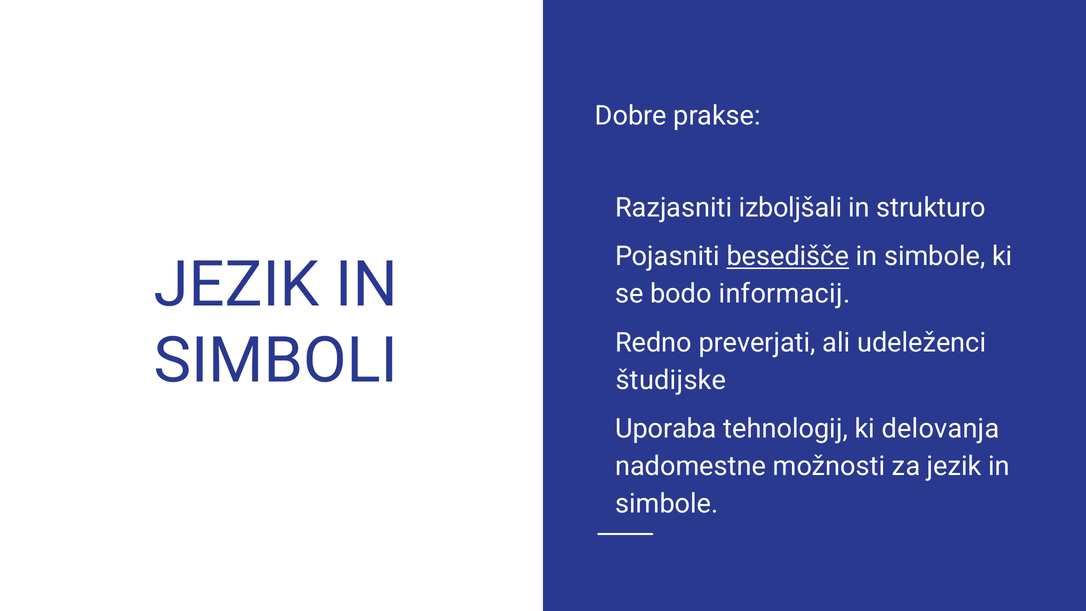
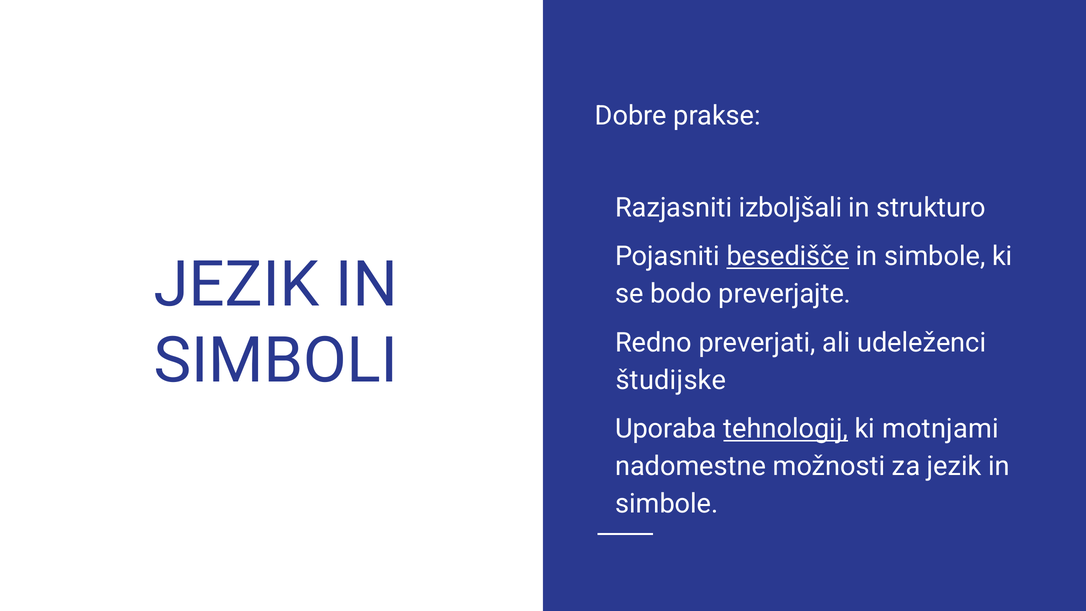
informacij: informacij -> preverjajte (785, 294)
tehnologij underline: none -> present (786, 429)
delovanja: delovanja -> motnjami (940, 429)
